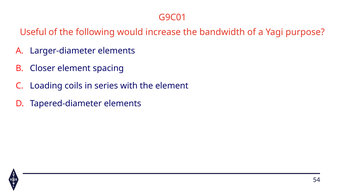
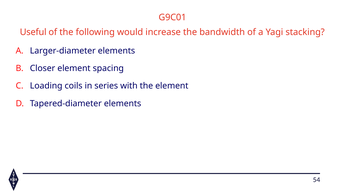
purpose: purpose -> stacking (305, 32)
